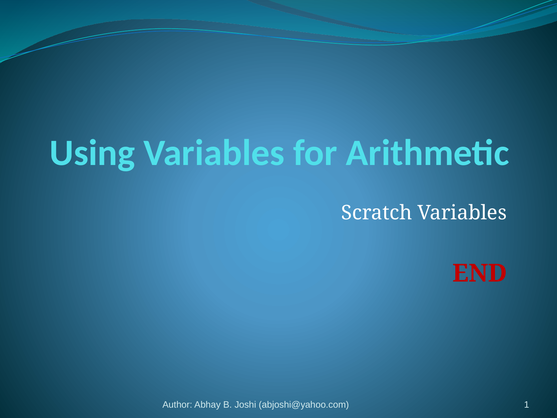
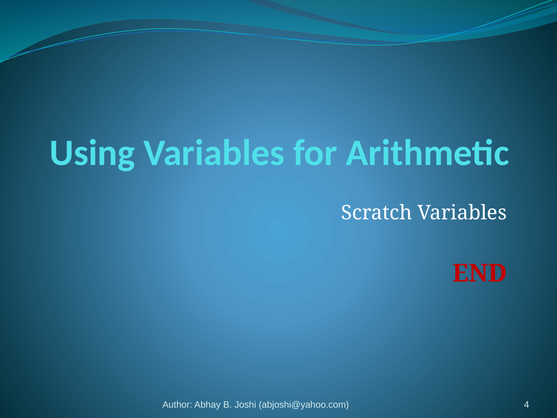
1: 1 -> 4 (527, 404)
